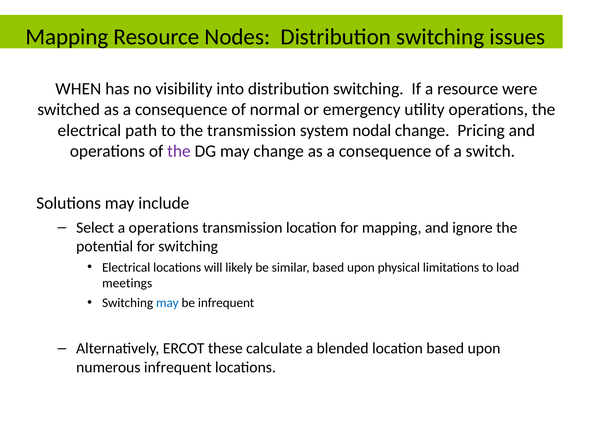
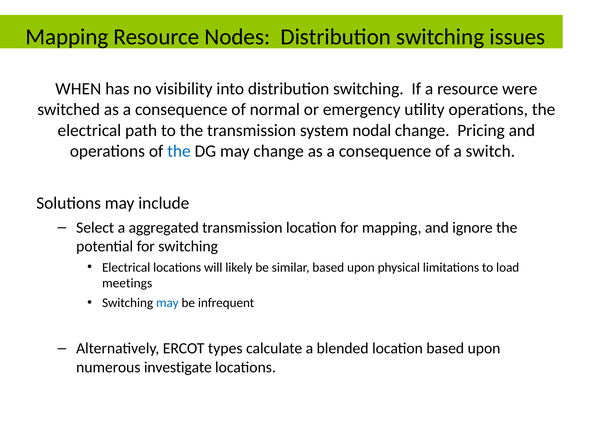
the colour: purple -> blue (179, 151)
a operations: operations -> aggregated (164, 227)
these: these -> types (225, 348)
numerous infrequent: infrequent -> investigate (178, 367)
